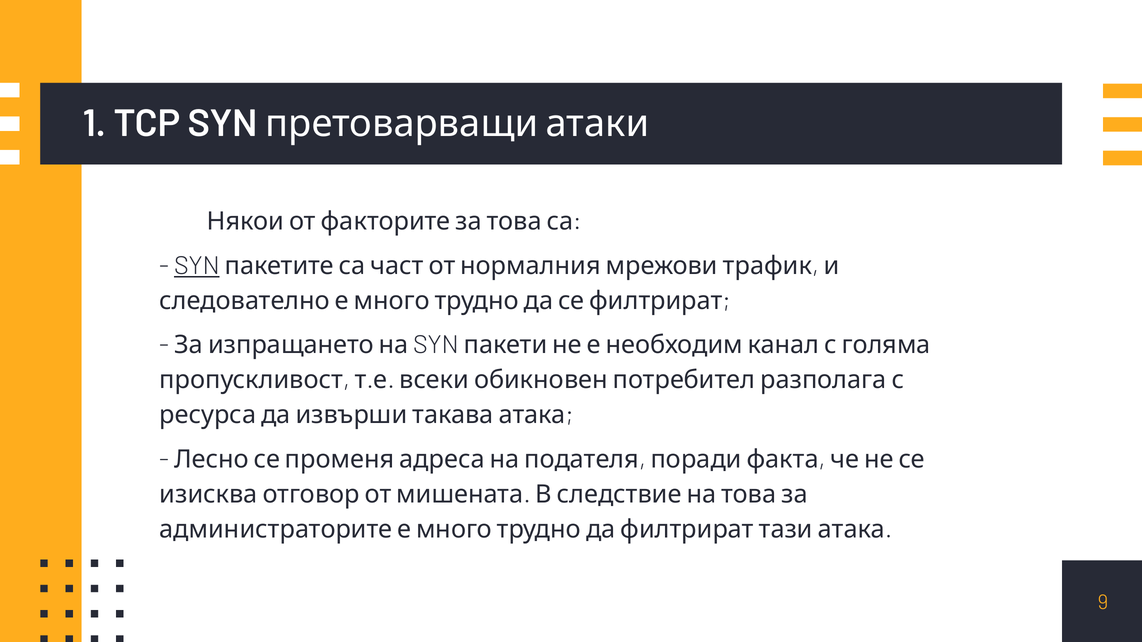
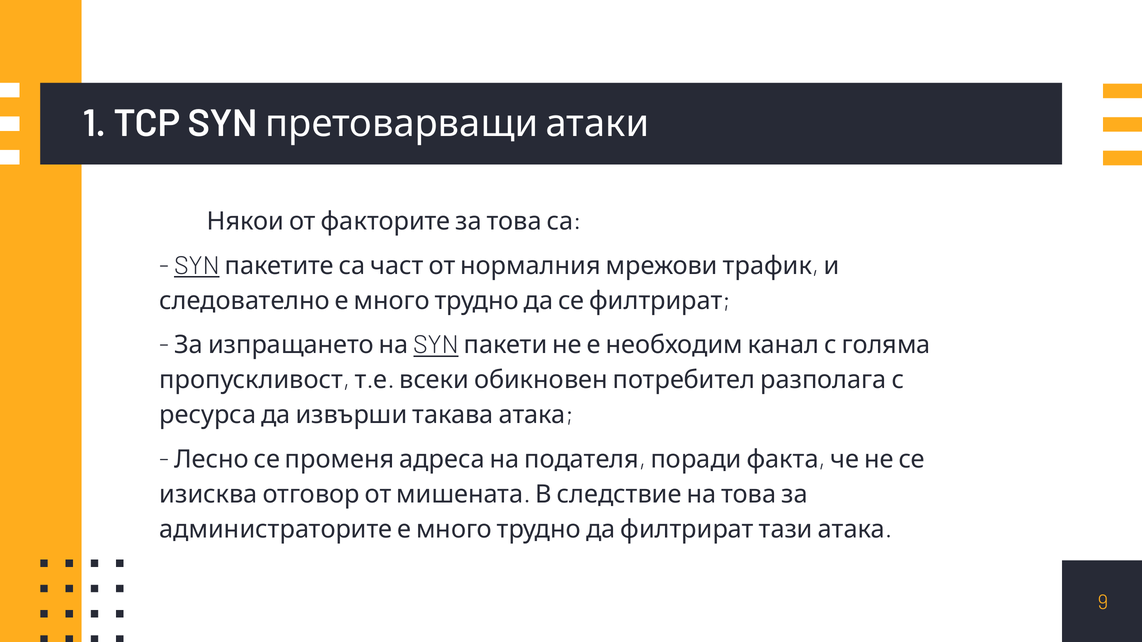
SYN underline: none -> present (436, 345)
